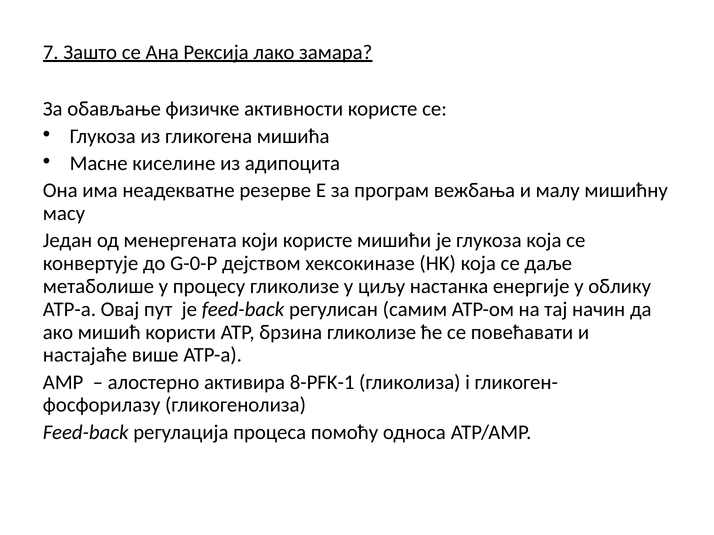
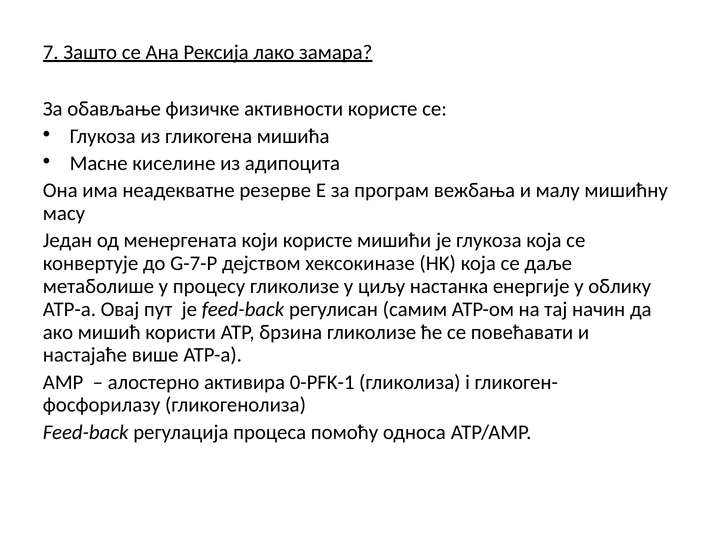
G-0-P: G-0-P -> G-7-P (194, 264)
8-PFK-1: 8-PFK-1 -> 0-PFK-1 (322, 383)
